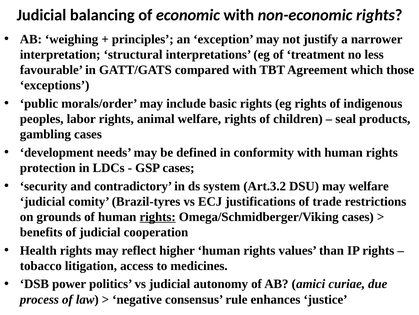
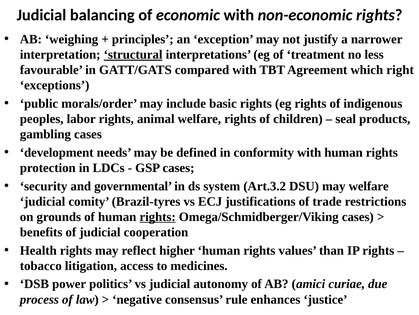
structural underline: none -> present (133, 54)
those: those -> right (400, 70)
contradictory: contradictory -> governmental (133, 186)
